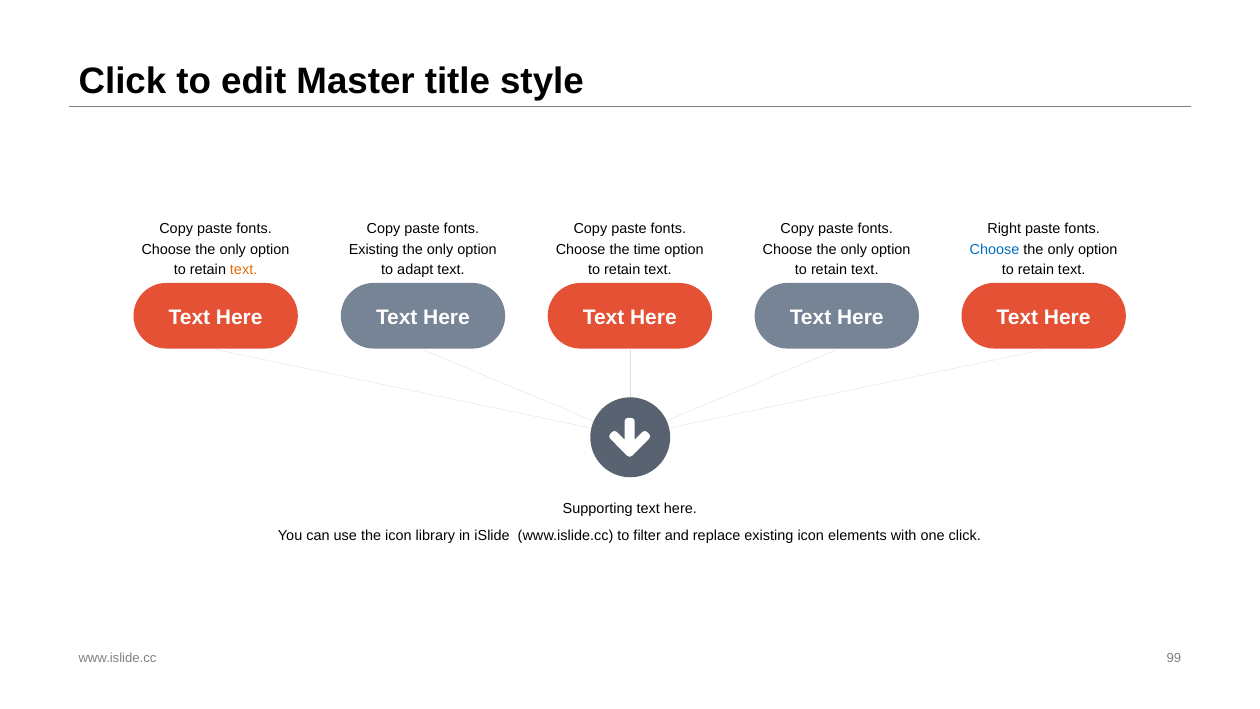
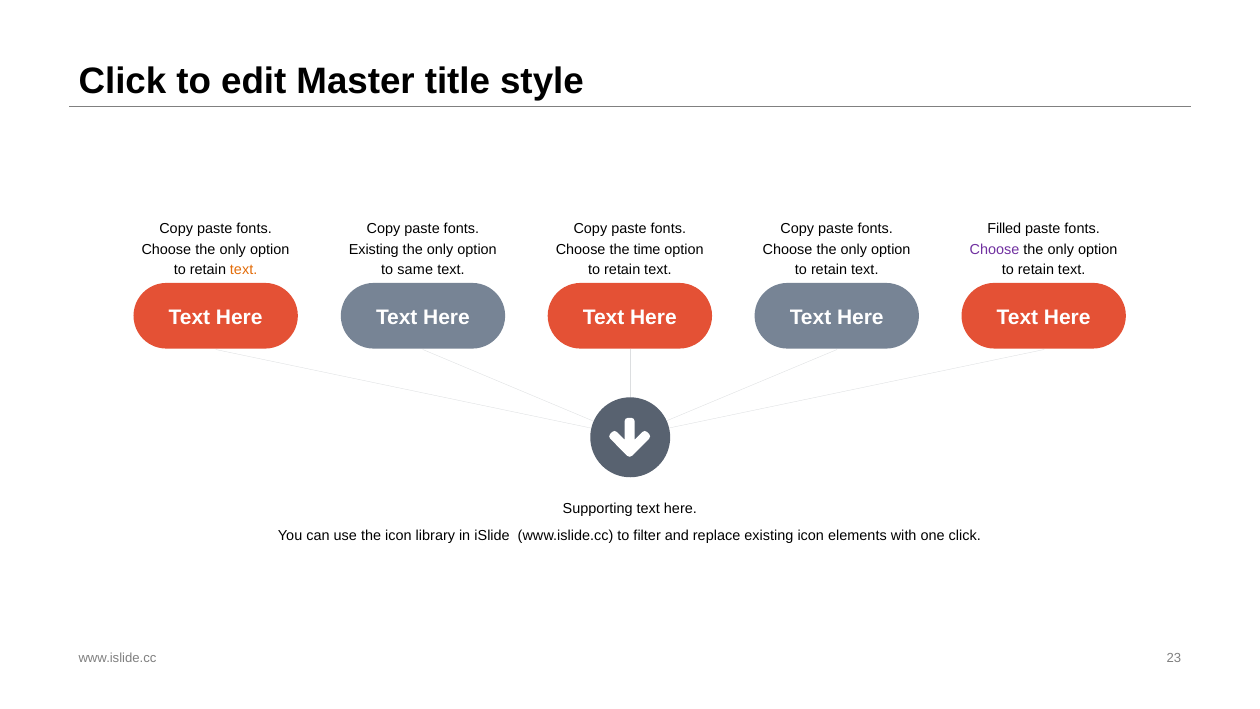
Right: Right -> Filled (1004, 228)
Choose colour: blue -> purple (994, 249)
adapt: adapt -> same (415, 270)
99: 99 -> 23 (1174, 658)
